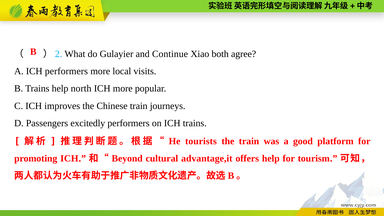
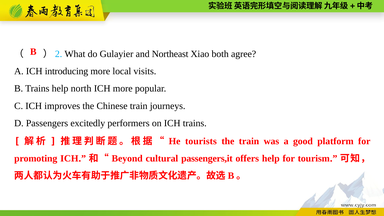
Continue: Continue -> Northeast (170, 54)
ICH performers: performers -> introducing (66, 71)
advantage,it: advantage,it -> passengers,it (207, 158)
